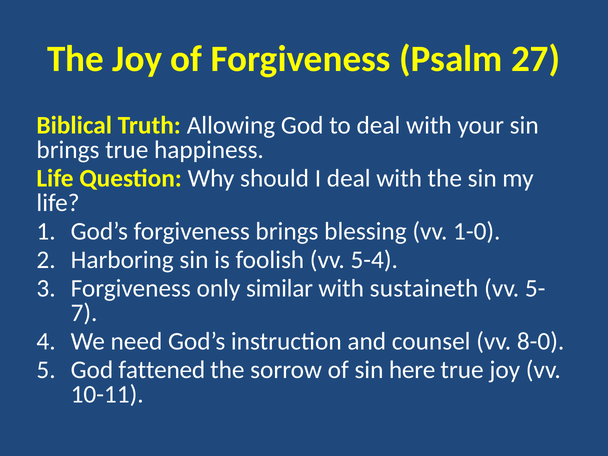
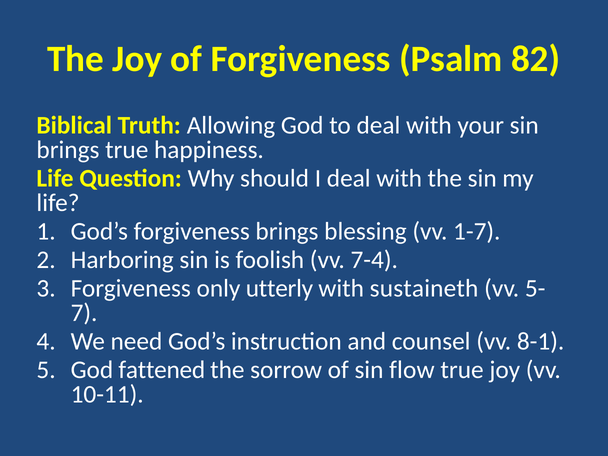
27: 27 -> 82 (536, 59)
1-0: 1-0 -> 1-7 (477, 231)
5-4: 5-4 -> 7-4 (374, 260)
similar: similar -> utterly (279, 289)
8-0: 8-0 -> 8-1 (541, 342)
here: here -> flow (412, 370)
